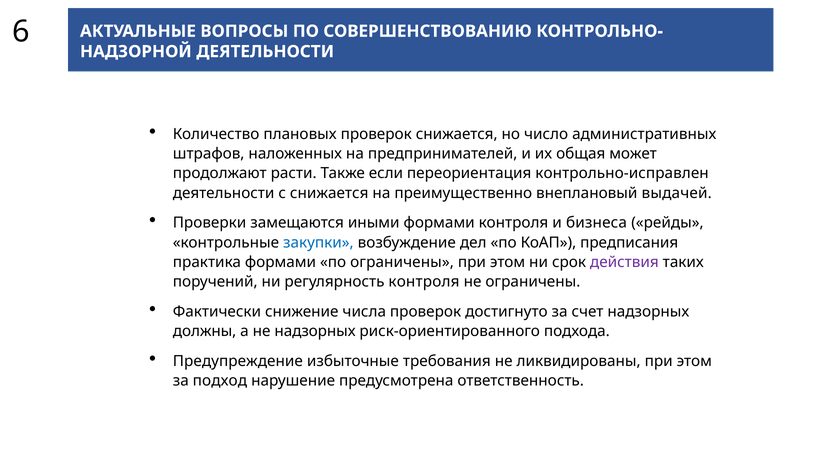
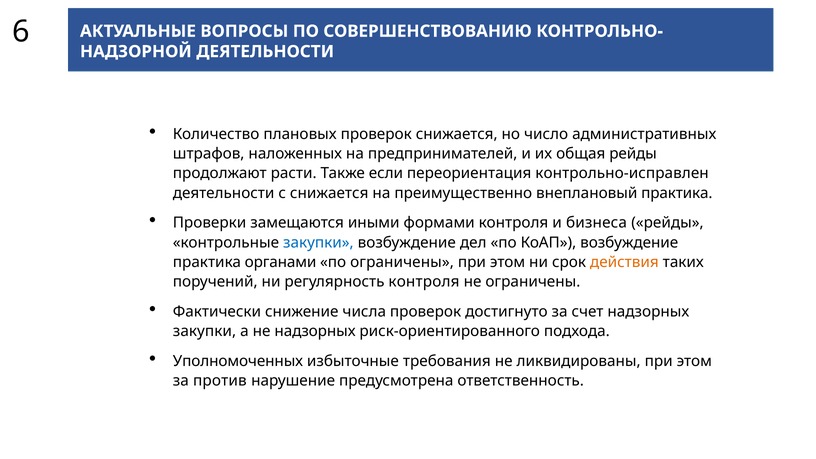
общая может: может -> рейды (633, 154)
внеплановый выдачей: выдачей -> практика (677, 193)
КоАП предписания: предписания -> возбуждение (629, 242)
практика формами: формами -> органами (281, 262)
действия colour: purple -> orange (624, 262)
должны: должны -> закупки (204, 331)
Предупреждение: Предупреждение -> Уполномоченных (238, 361)
подход: подход -> против (220, 381)
